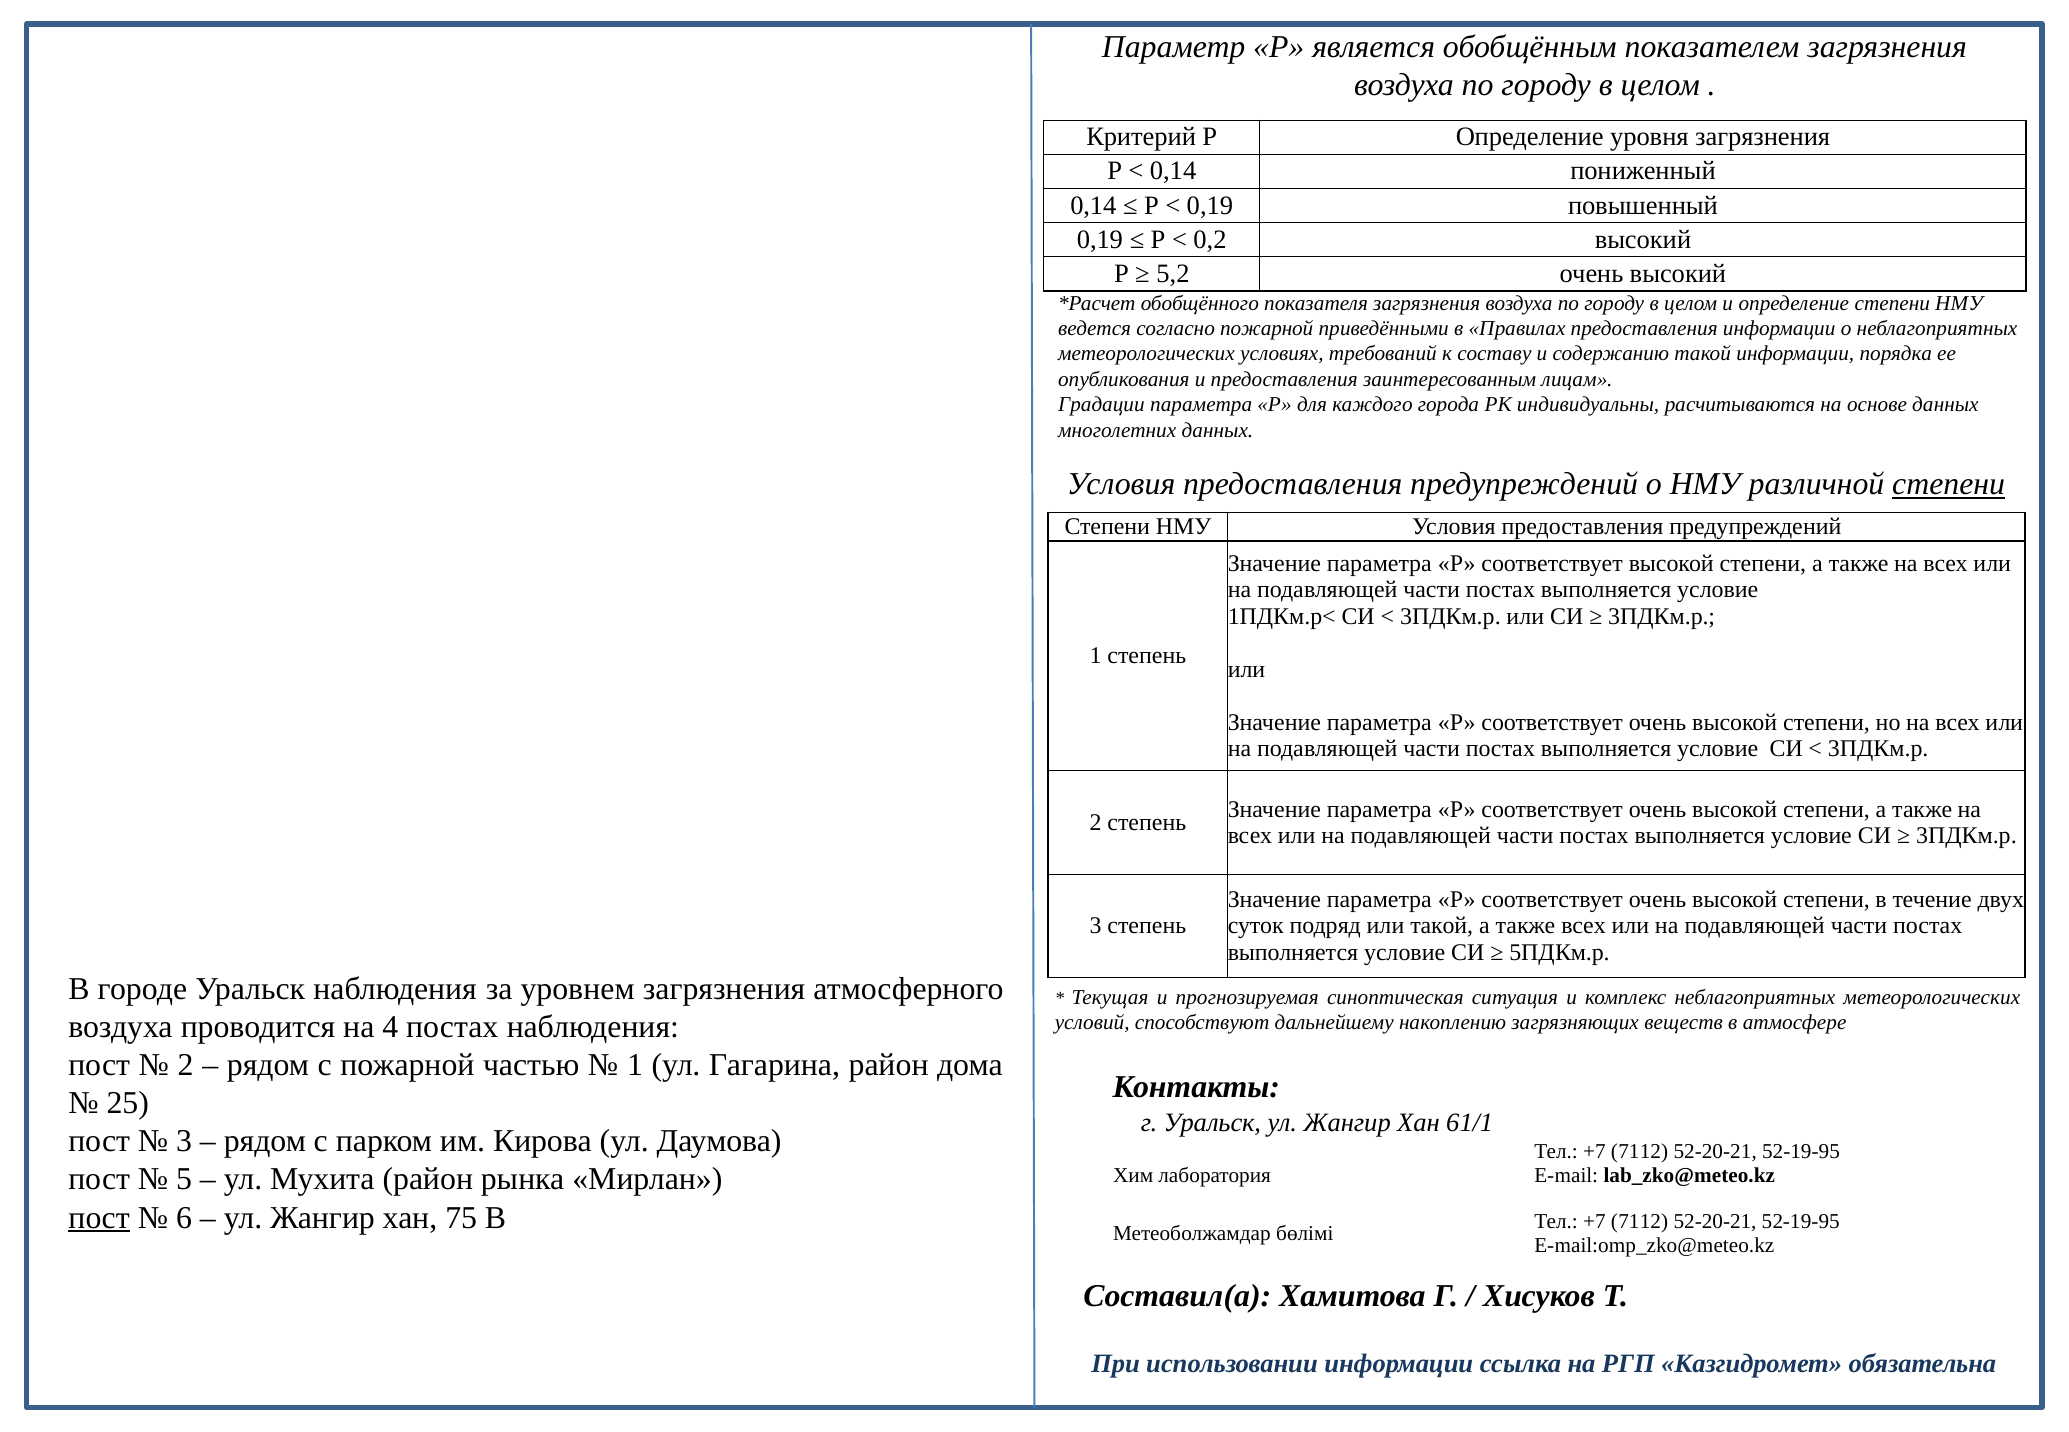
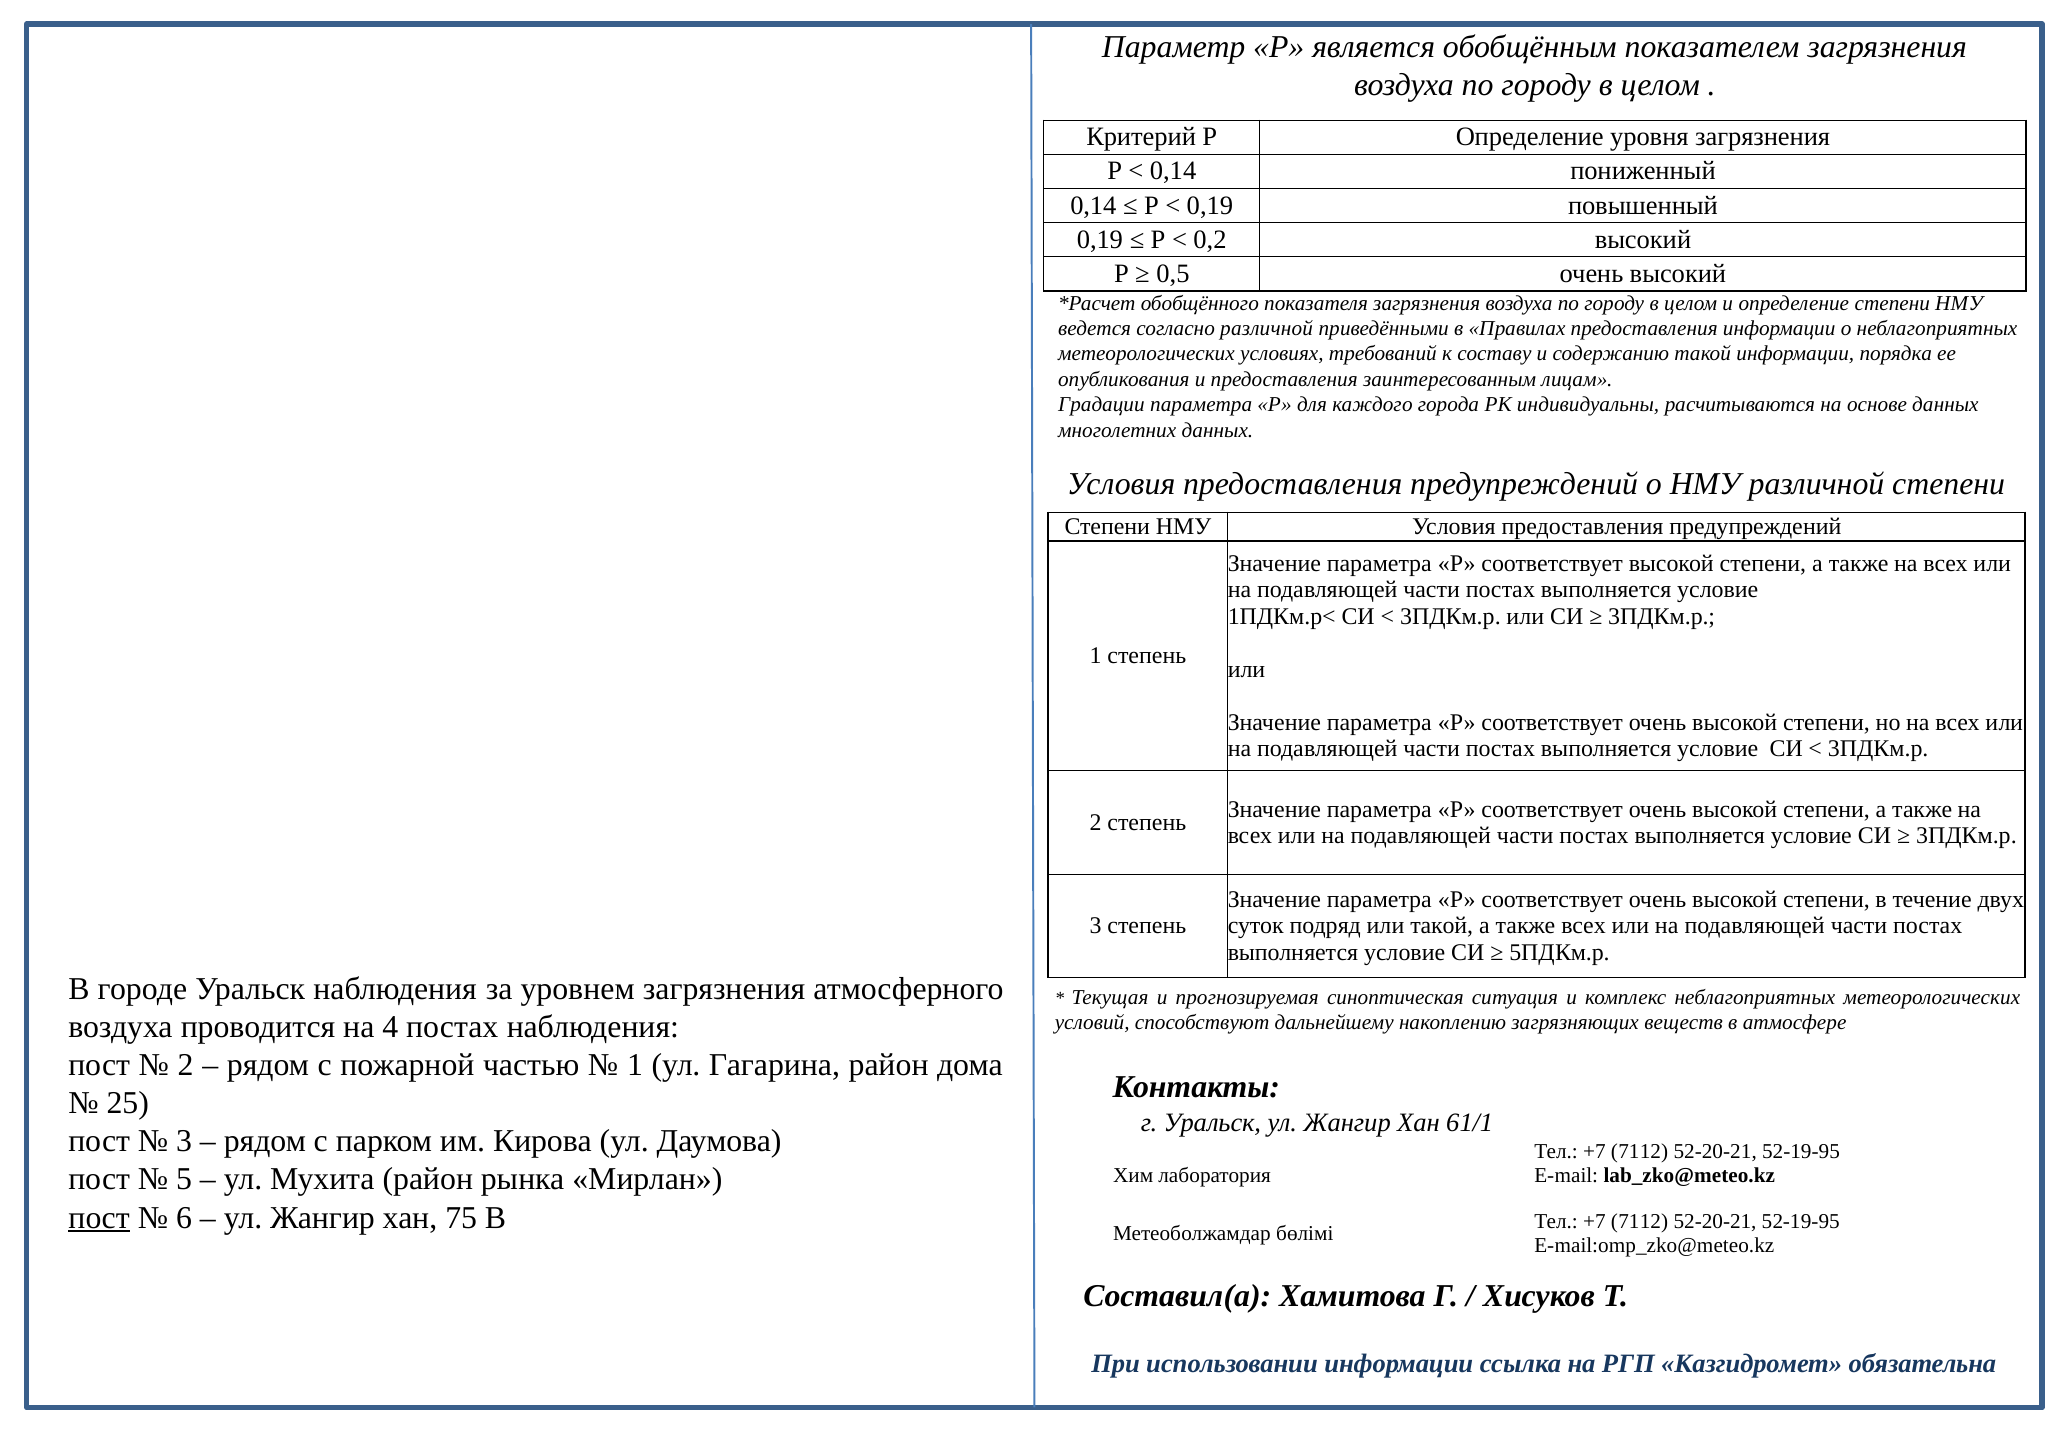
5,2: 5,2 -> 0,5 (1173, 274)
согласно пожарной: пожарной -> различной (1267, 329)
степени underline: present -> none (1949, 484)
